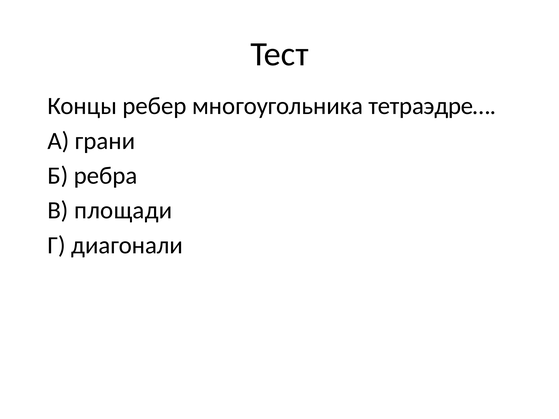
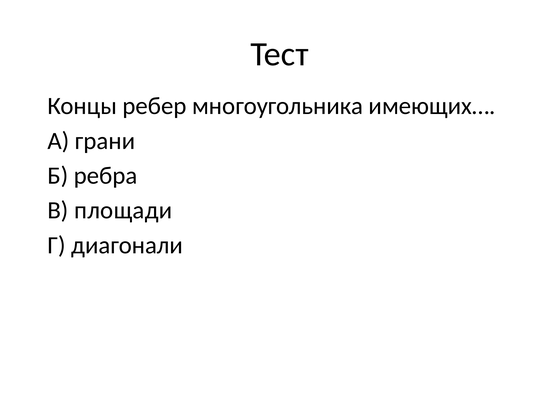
тетраэдре…: тетраэдре… -> имеющих… (432, 106)
